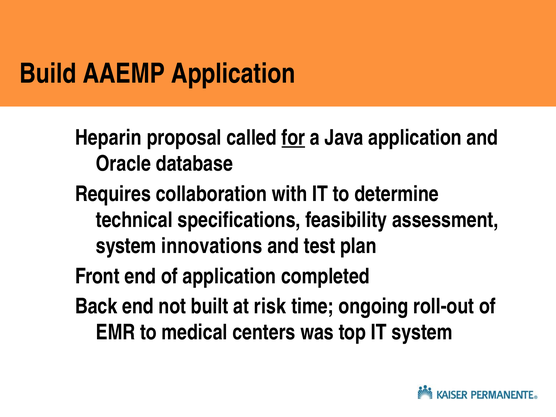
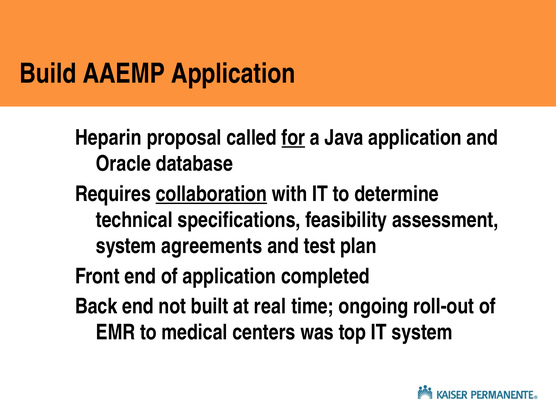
collaboration underline: none -> present (211, 194)
innovations: innovations -> agreements (212, 246)
risk: risk -> real (270, 306)
